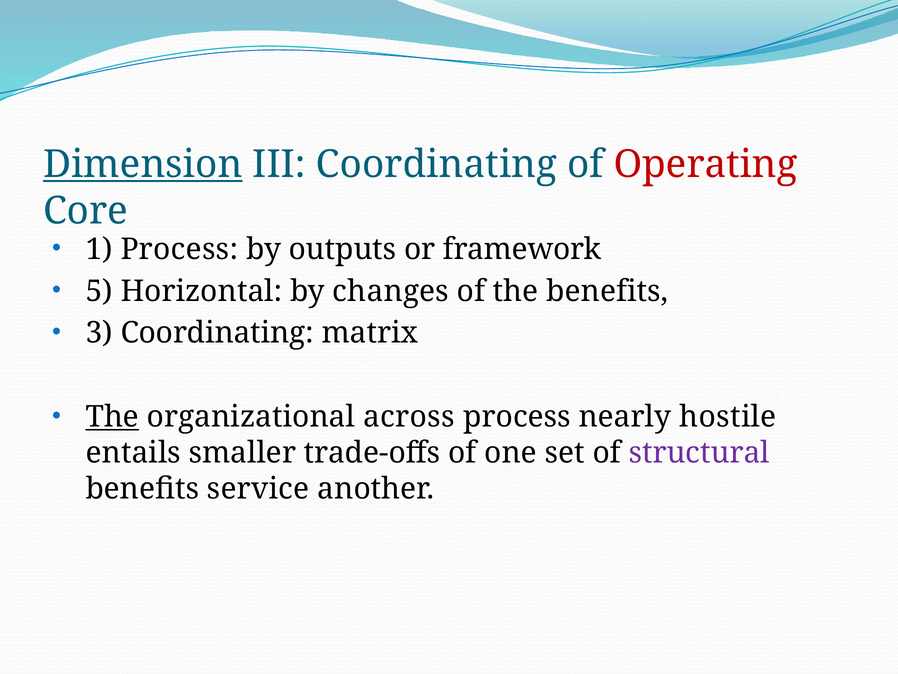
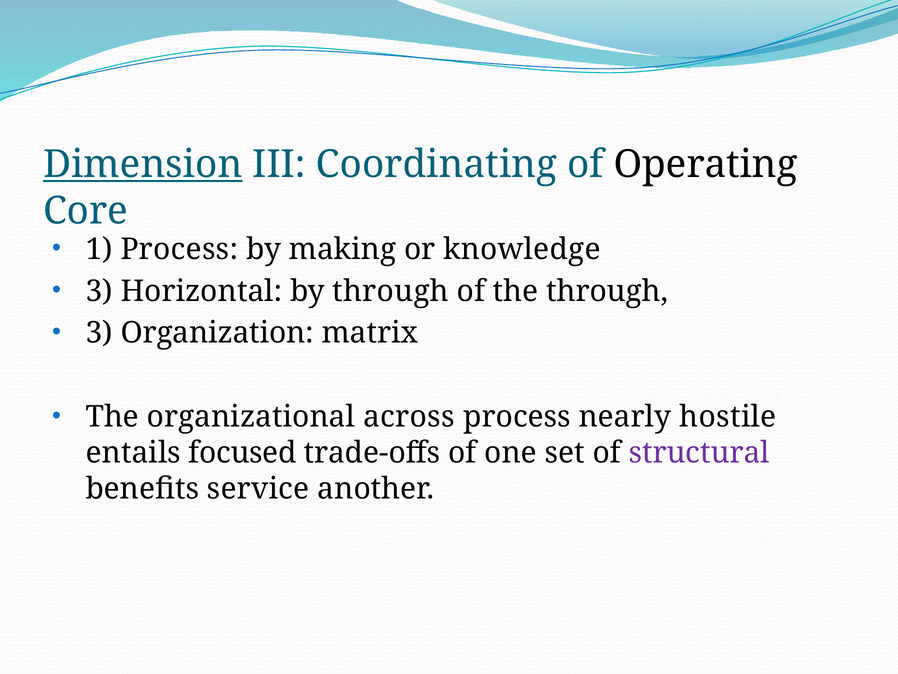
Operating colour: red -> black (706, 164)
outputs: outputs -> making (343, 249)
framework: framework -> knowledge (522, 249)
5: 5 -> 3 (99, 291)
by changes: changes -> through (391, 291)
the benefits: benefits -> through (607, 291)
3 Coordinating: Coordinating -> Organization (217, 333)
The underline: present -> none (112, 417)
smaller: smaller -> focused (242, 453)
